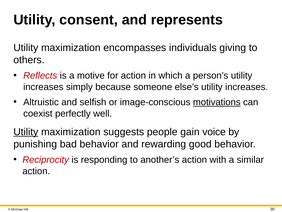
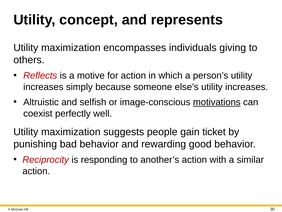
consent: consent -> concept (89, 20)
Utility underline: present -> none (26, 132)
voice: voice -> ticket (214, 132)
